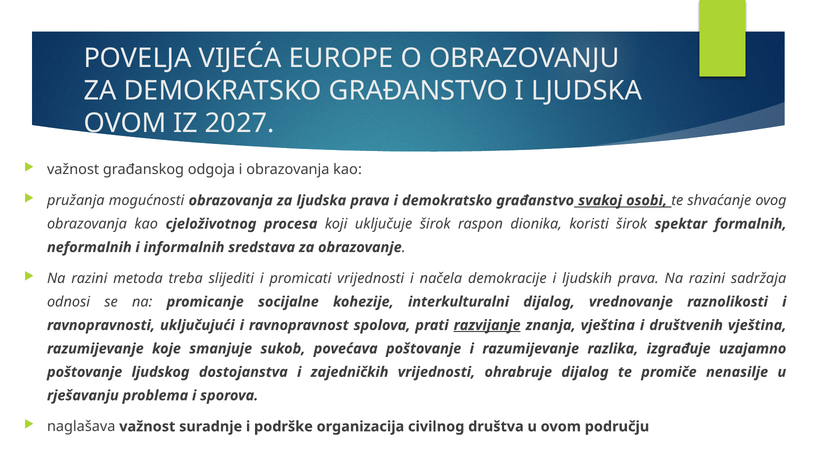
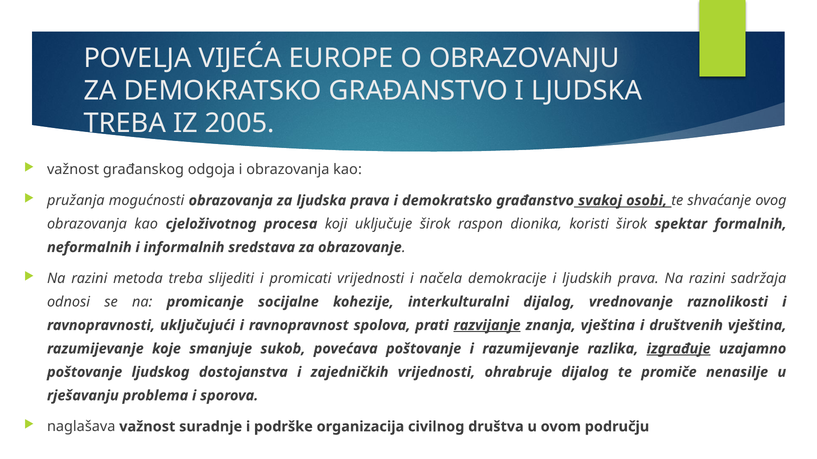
OVOM: OVOM -> TREBA (125, 124)
2027: 2027 -> 2005 (240, 124)
izgrađuje underline: none -> present (679, 349)
